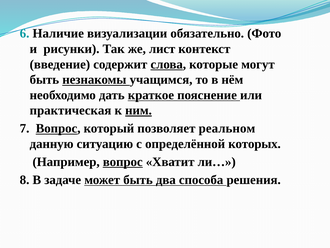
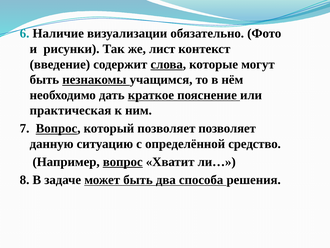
ним underline: present -> none (139, 110)
позволяет реальном: реальном -> позволяет (227, 128)
которых: которых -> средство (255, 144)
